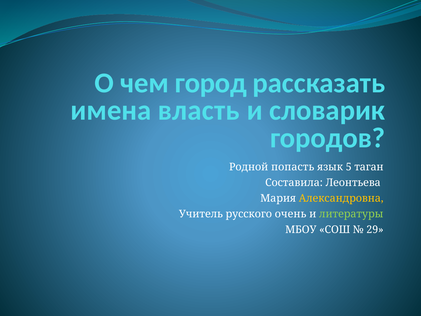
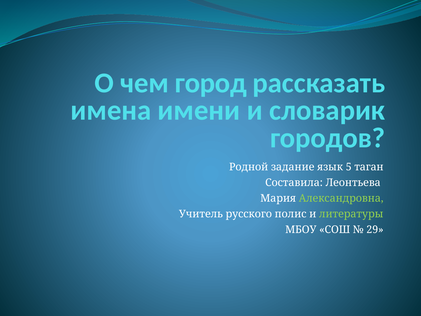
власть: власть -> имени (199, 110)
попасть: попасть -> задание (293, 167)
Александровна colour: yellow -> light green (341, 198)
очень: очень -> полис (291, 214)
